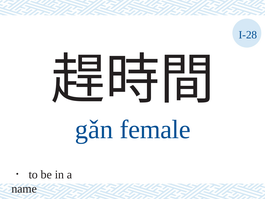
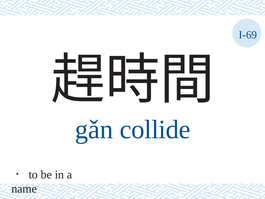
I-28: I-28 -> I-69 (248, 35)
female: female -> collide (155, 129)
